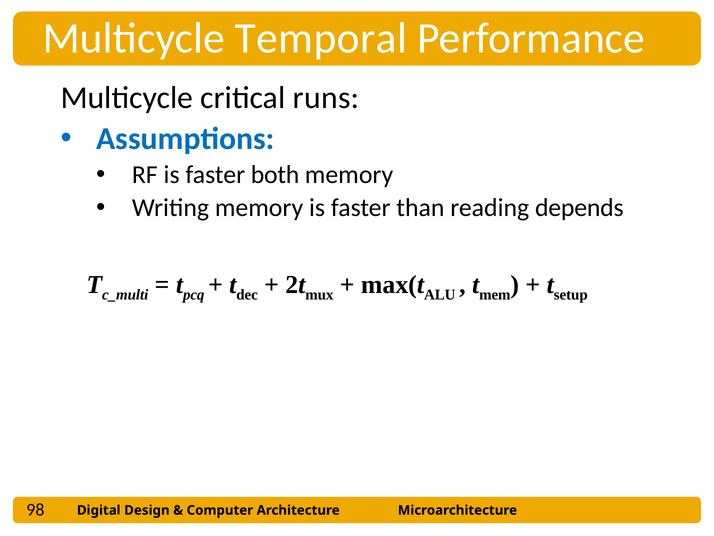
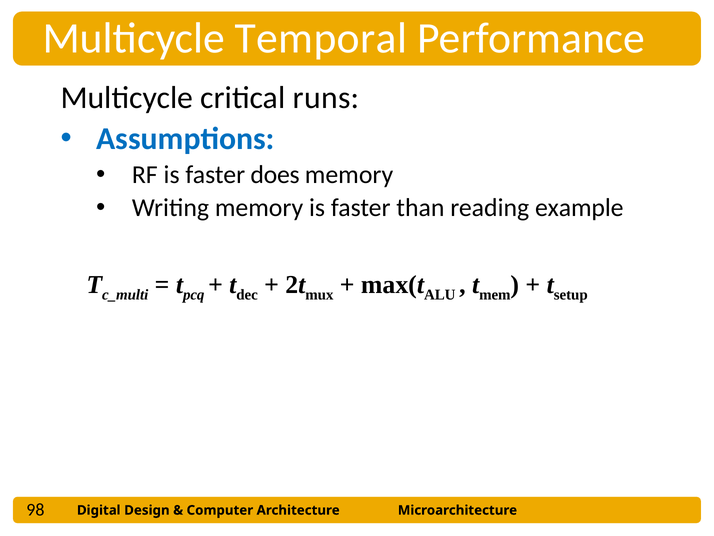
both: both -> does (275, 175)
depends: depends -> example (579, 208)
